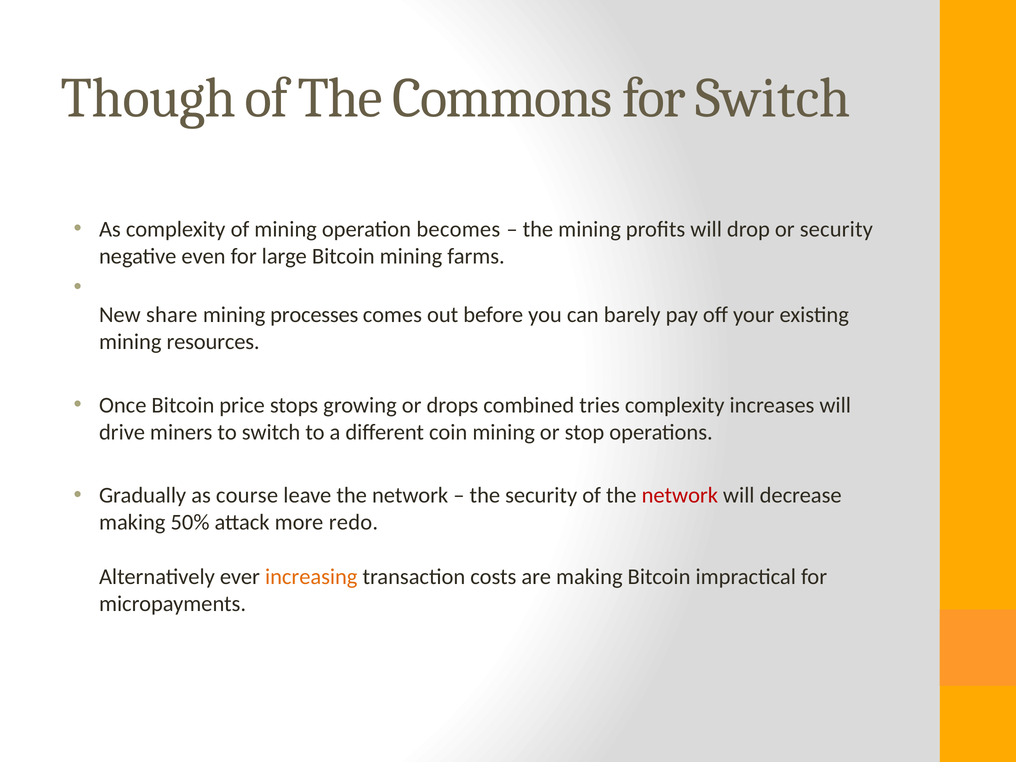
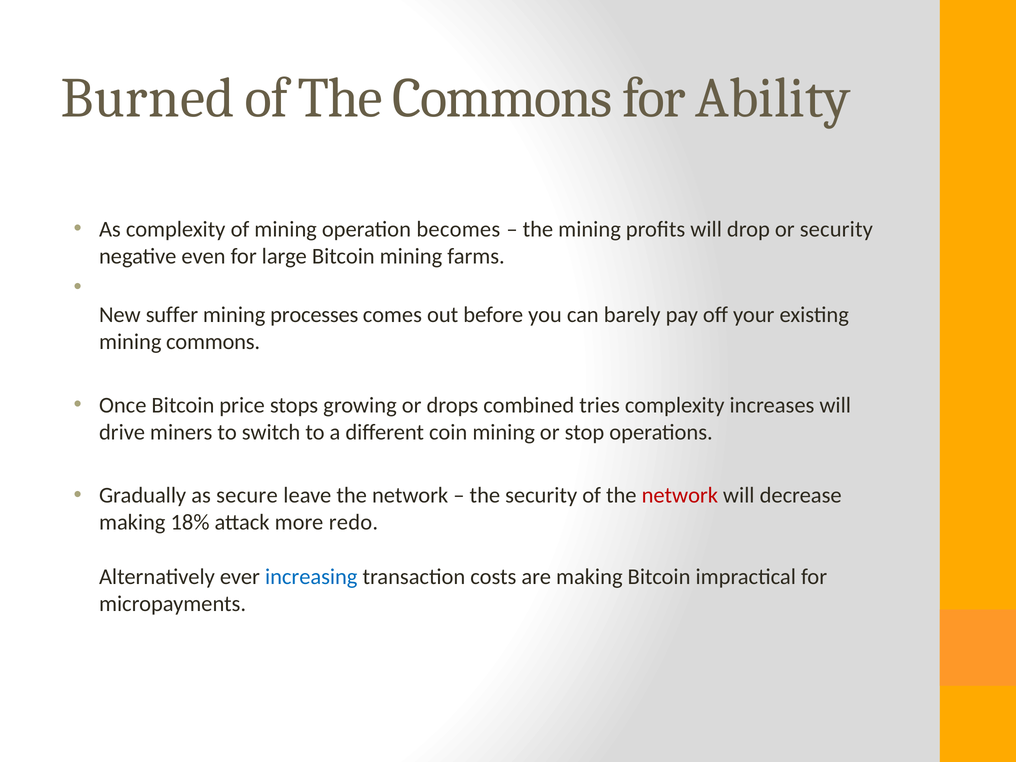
Though: Though -> Burned (148, 98)
for Switch: Switch -> Ability (773, 98)
share: share -> suffer (172, 315)
mining resources: resources -> commons (213, 342)
course: course -> secure (247, 495)
50%: 50% -> 18% (190, 522)
increasing colour: orange -> blue (311, 577)
